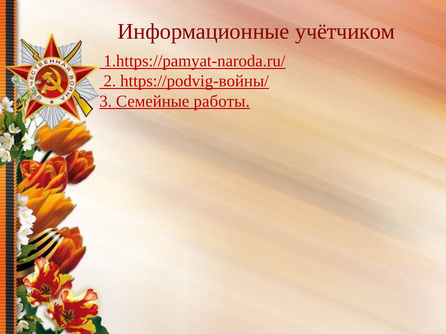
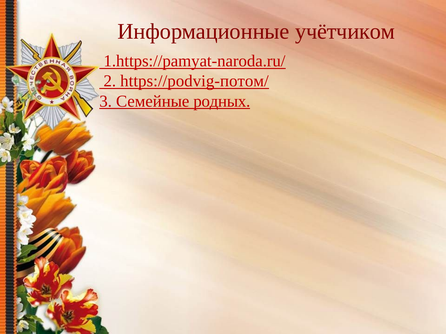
https://podvig-войны/: https://podvig-войны/ -> https://podvig-потом/ (194, 81)
работы: работы -> родных (222, 101)
